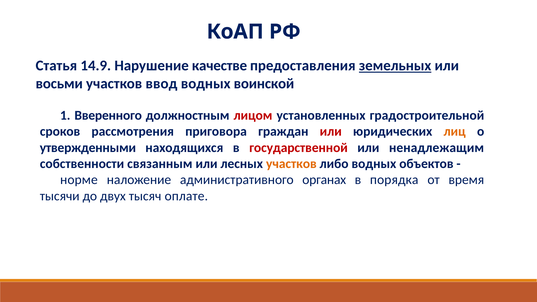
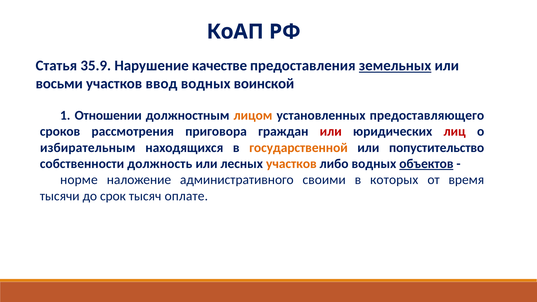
14.9: 14.9 -> 35.9 (96, 66)
Вверенного: Вверенного -> Отношении (108, 115)
лицом colour: red -> orange (253, 115)
градостроительной: градостроительной -> предоставляющего (427, 115)
лиц colour: orange -> red (455, 132)
утвержденными: утвержденными -> избирательным (88, 148)
государственной colour: red -> orange (298, 148)
ненадлежащим: ненадлежащим -> попустительство (437, 148)
связанным: связанным -> должность (160, 164)
объектов underline: none -> present (426, 164)
органах: органах -> своими (324, 180)
порядка: порядка -> которых (394, 180)
двух: двух -> срок (113, 196)
